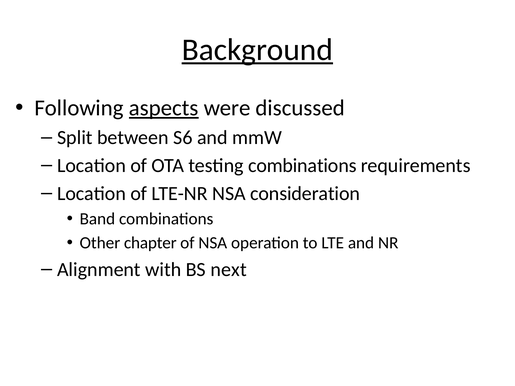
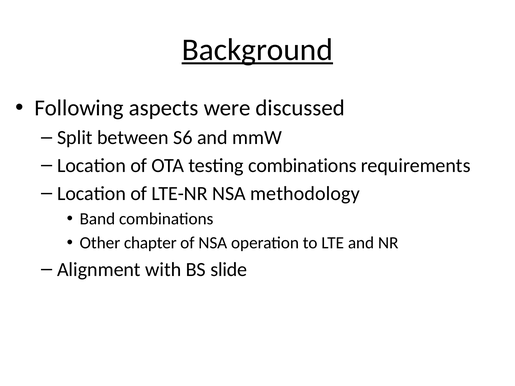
aspects underline: present -> none (164, 108)
consideration: consideration -> methodology (305, 194)
next: next -> slide (229, 270)
